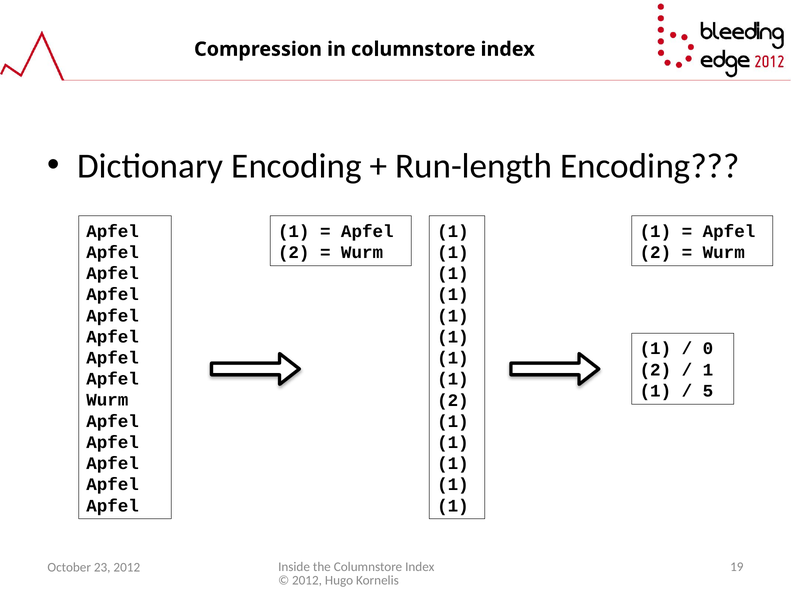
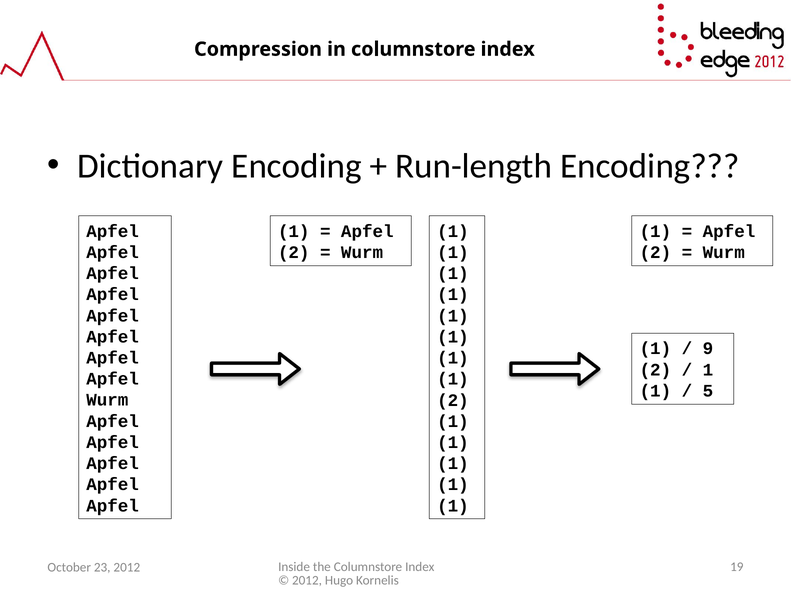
0: 0 -> 9 (708, 348)
